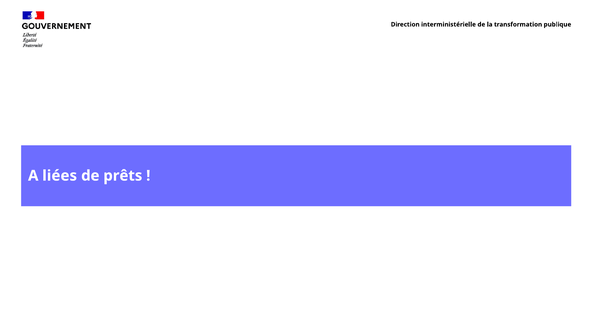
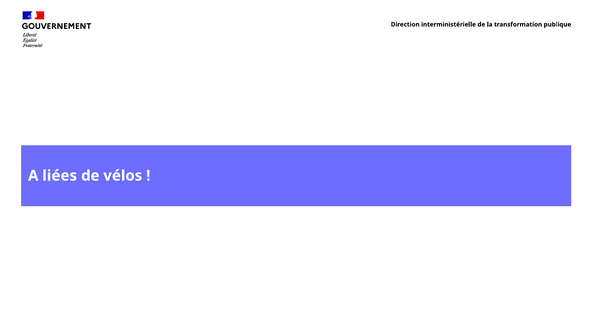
prêts: prêts -> vélos (123, 176)
